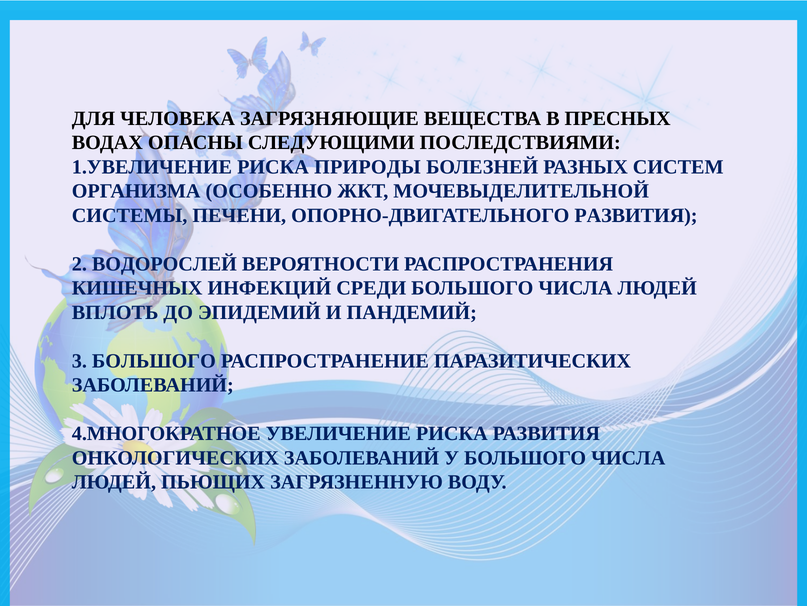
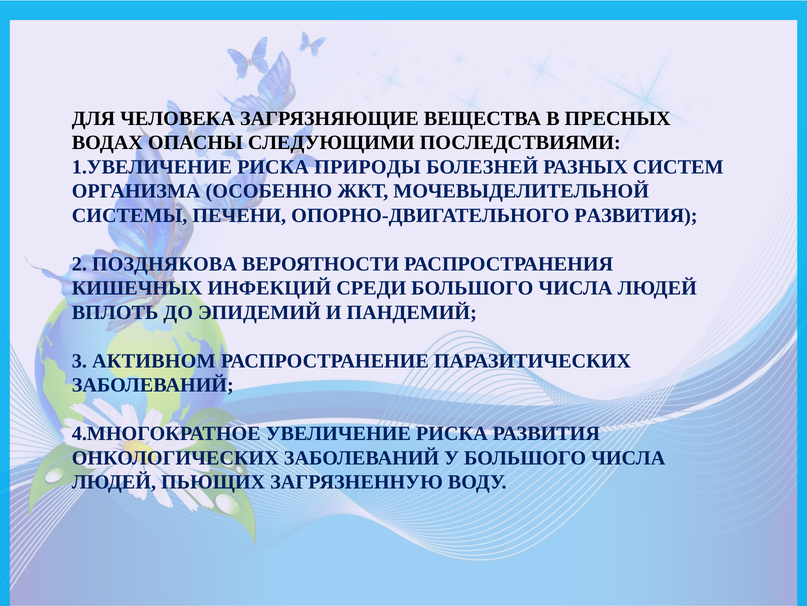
ВОДОРОСЛЕЙ: ВОДОРОСЛЕЙ -> ПОЗДНЯКОВА (164, 264)
3 БОЛЬШОГО: БОЛЬШОГО -> АКТИВНОМ (154, 361)
